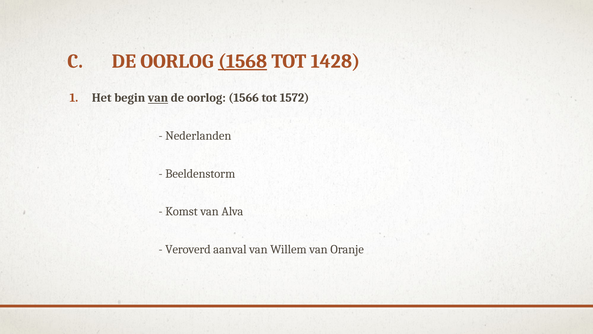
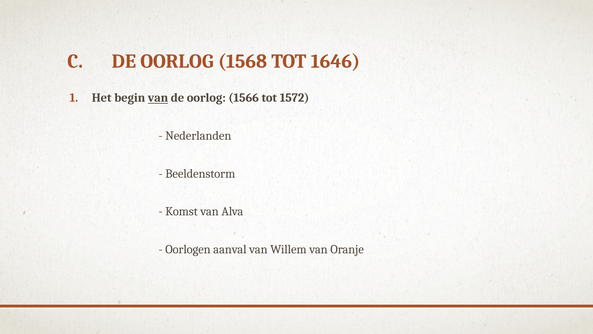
1568 underline: present -> none (243, 61)
1428: 1428 -> 1646 (336, 61)
Veroverd: Veroverd -> Oorlogen (188, 249)
